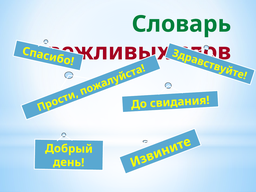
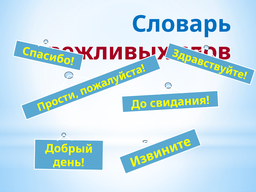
Словарь colour: green -> blue (181, 24)
